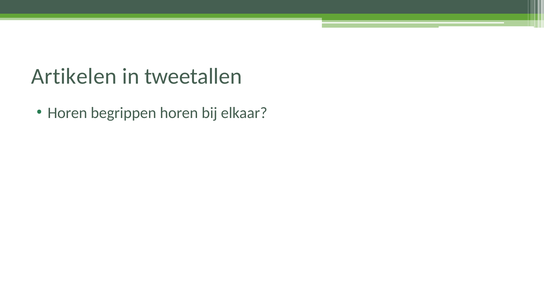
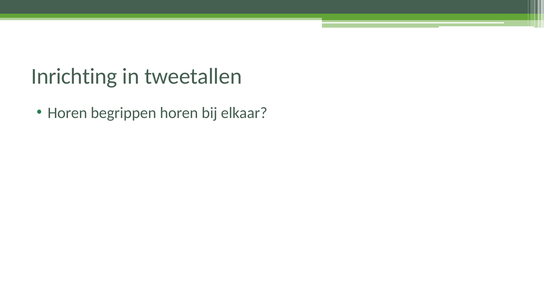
Artikelen: Artikelen -> Inrichting (74, 76)
